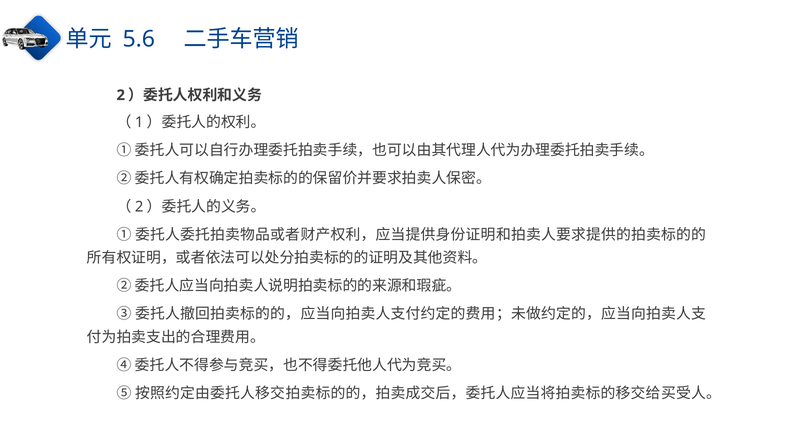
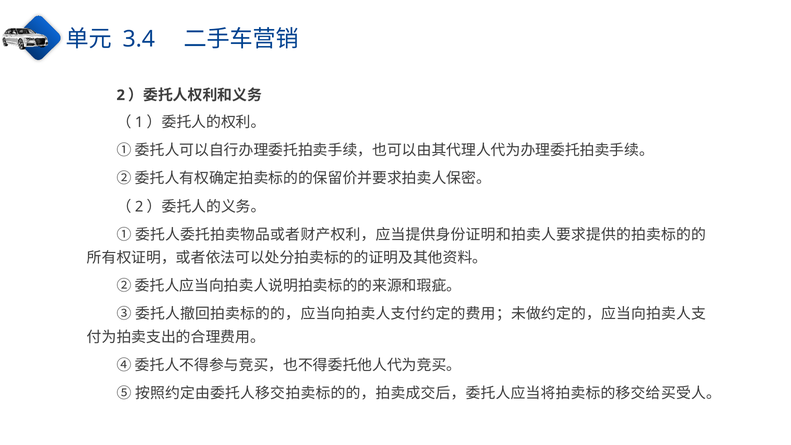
5.6: 5.6 -> 3.4 (139, 39)
